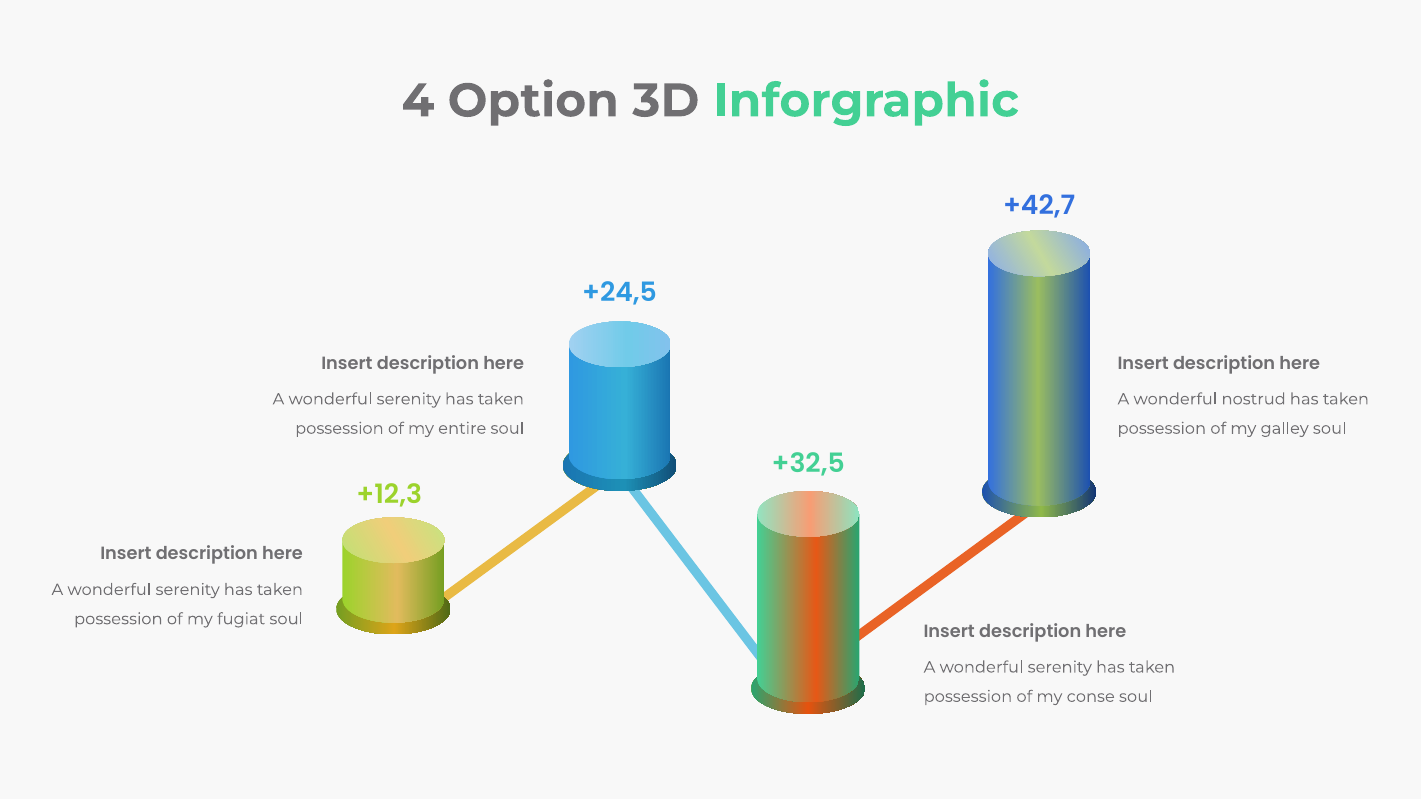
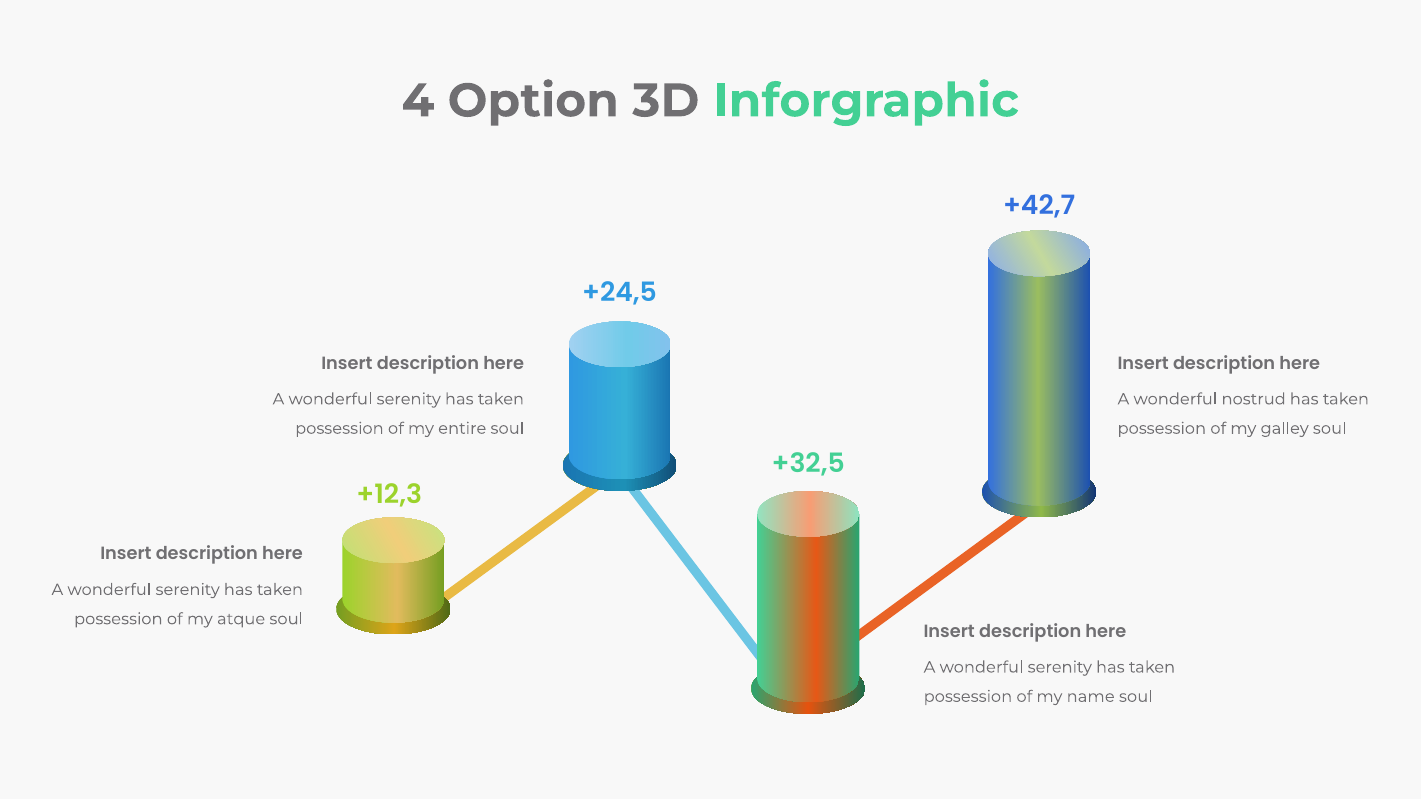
fugiat: fugiat -> atque (241, 619)
conse: conse -> name (1091, 697)
